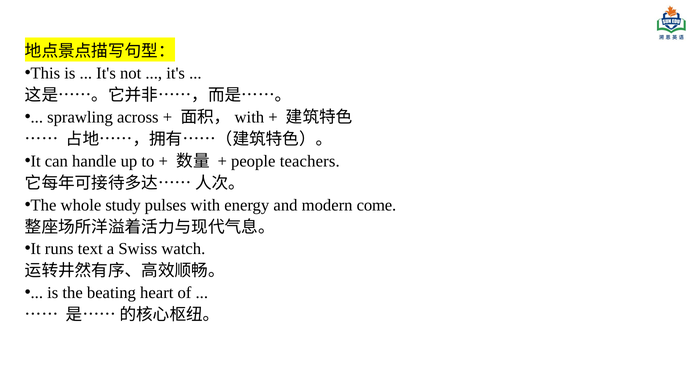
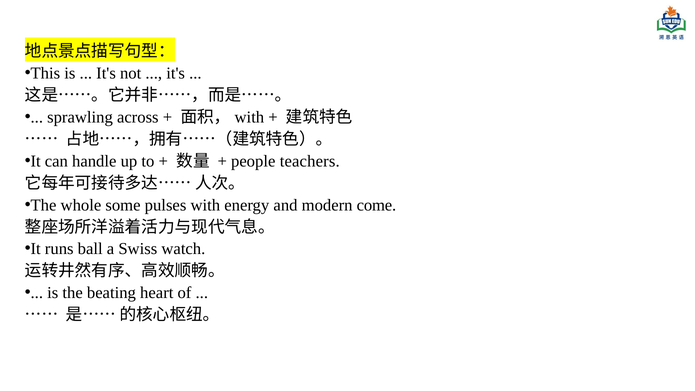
study: study -> some (123, 205)
text: text -> ball (90, 249)
